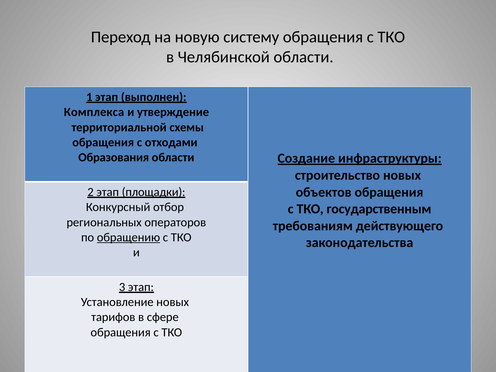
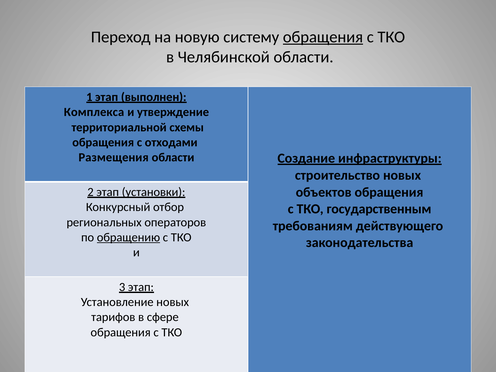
обращения underline: none -> present (323, 37)
Образования: Образования -> Размещения (114, 158)
площадки: площадки -> установки (154, 192)
